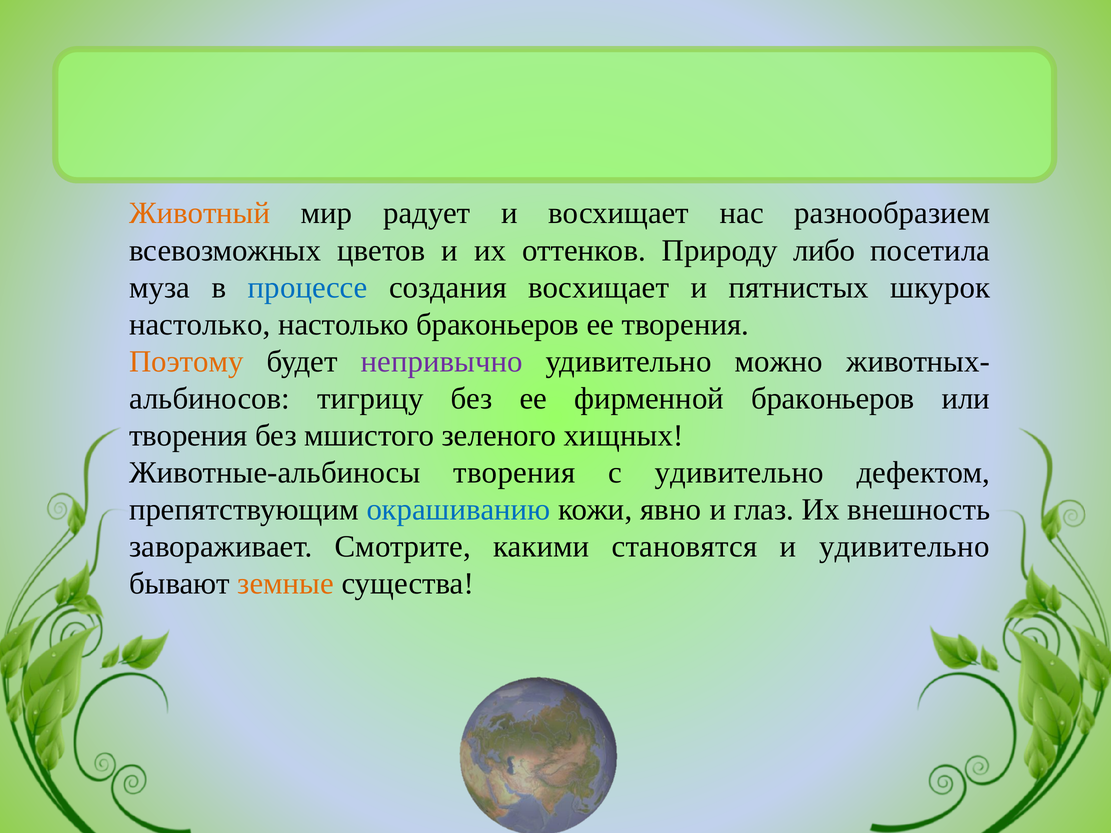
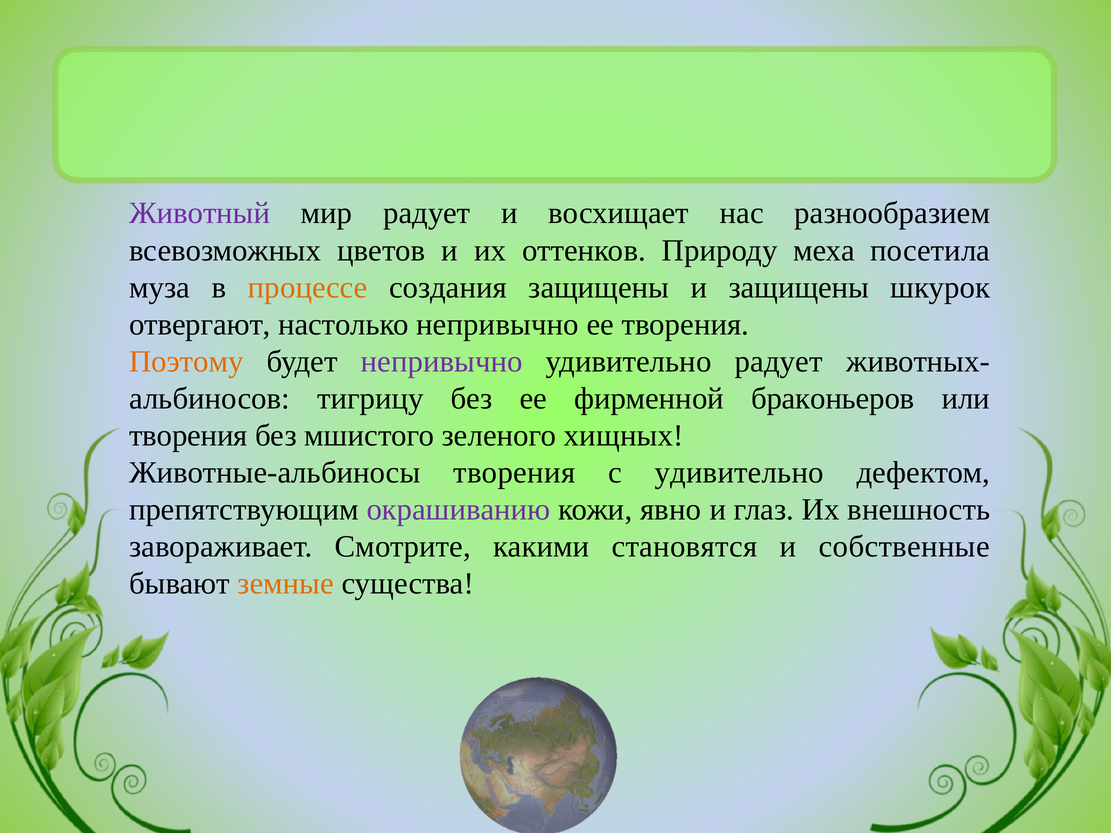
Животный colour: orange -> purple (200, 213)
либо: либо -> меха (824, 250)
процессе colour: blue -> orange (308, 287)
создания восхищает: восхищает -> защищены (599, 287)
и пятнистых: пятнистых -> защищены (799, 287)
настолько: настолько -> отвергают (200, 325)
настолько браконьеров: браконьеров -> непривычно (498, 325)
удивительно можно: можно -> радует (779, 362)
окрашиванию colour: blue -> purple (458, 510)
и удивительно: удивительно -> собственные (904, 547)
